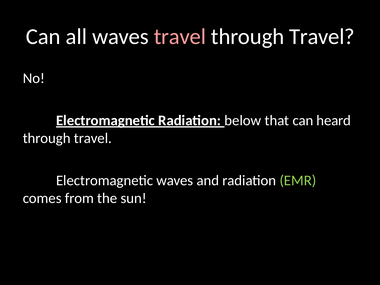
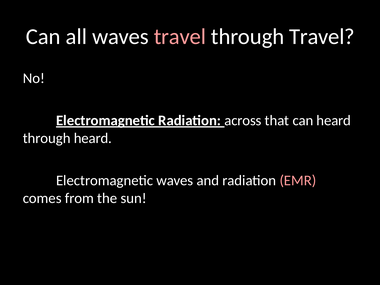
below: below -> across (243, 121)
travel: travel -> heard (93, 138)
EMR colour: light green -> pink (298, 181)
